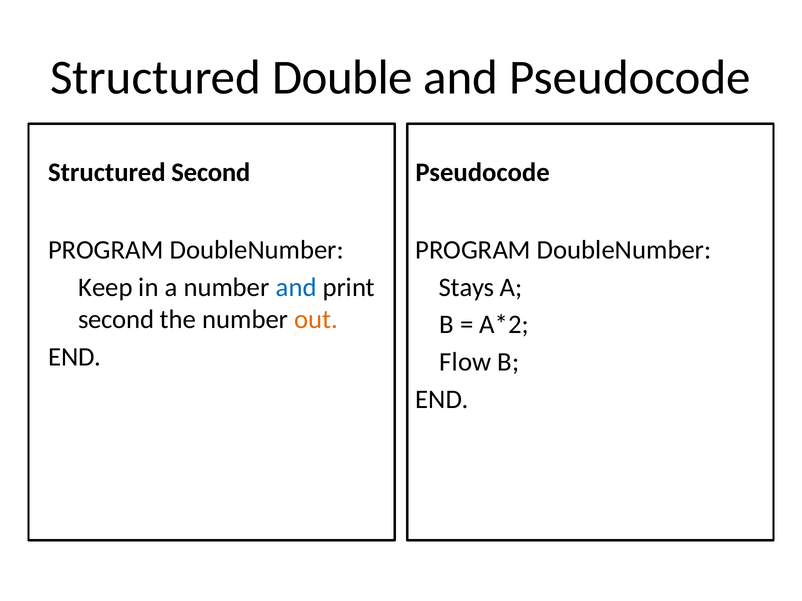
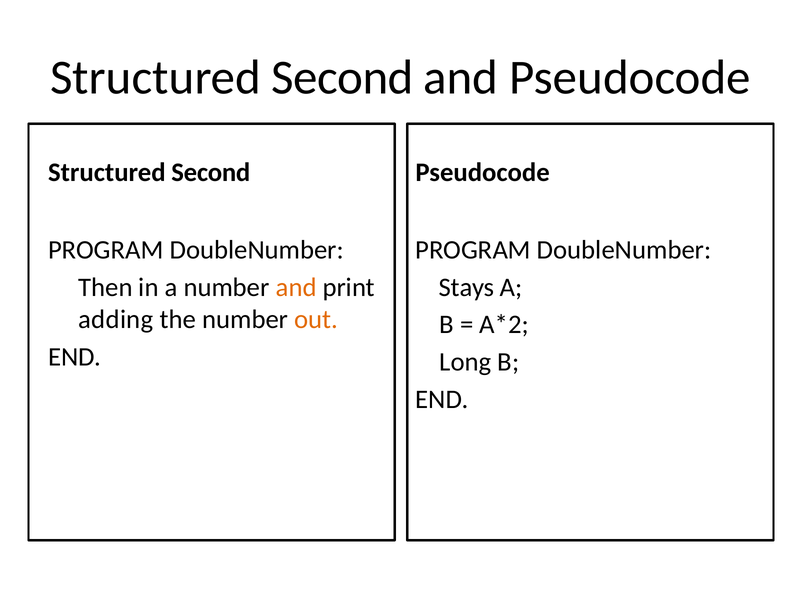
Double: Double -> Second (342, 78)
Keep: Keep -> Then (105, 288)
and colour: blue -> orange (296, 288)
second: second -> adding (116, 320)
Flow: Flow -> Long (465, 362)
